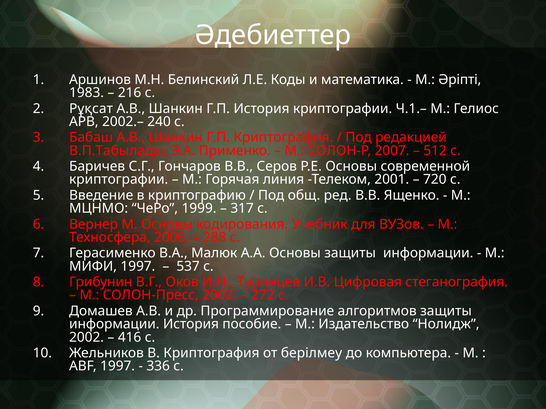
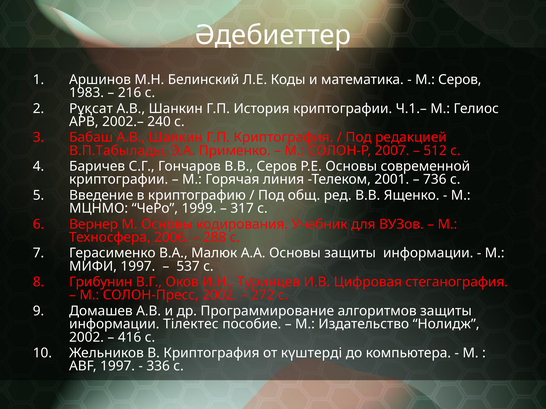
М Әріпті: Әріпті -> Серов (460, 80)
720: 720 -> 736 (435, 180)
информации История: История -> Тiлектес (191, 324)
берілмеу: берілмеу -> күштердi (312, 353)
